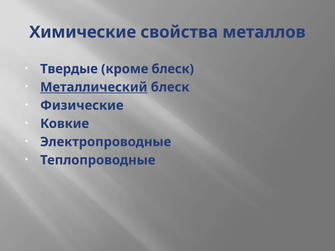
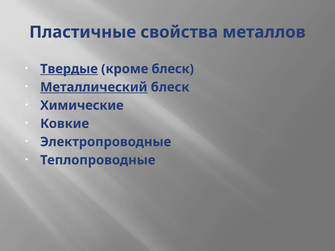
Химические: Химические -> Пластичные (83, 32)
Твердые underline: none -> present (69, 69)
Физические: Физические -> Химические (82, 106)
